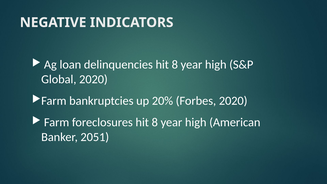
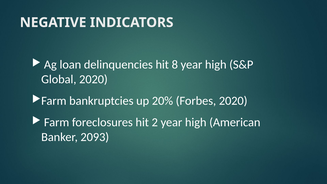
foreclosures hit 8: 8 -> 2 (155, 122)
2051: 2051 -> 2093 (95, 137)
